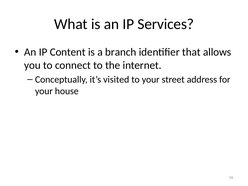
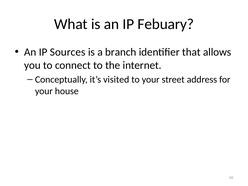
Services: Services -> Febuary (166, 24)
Content: Content -> Sources (68, 52)
